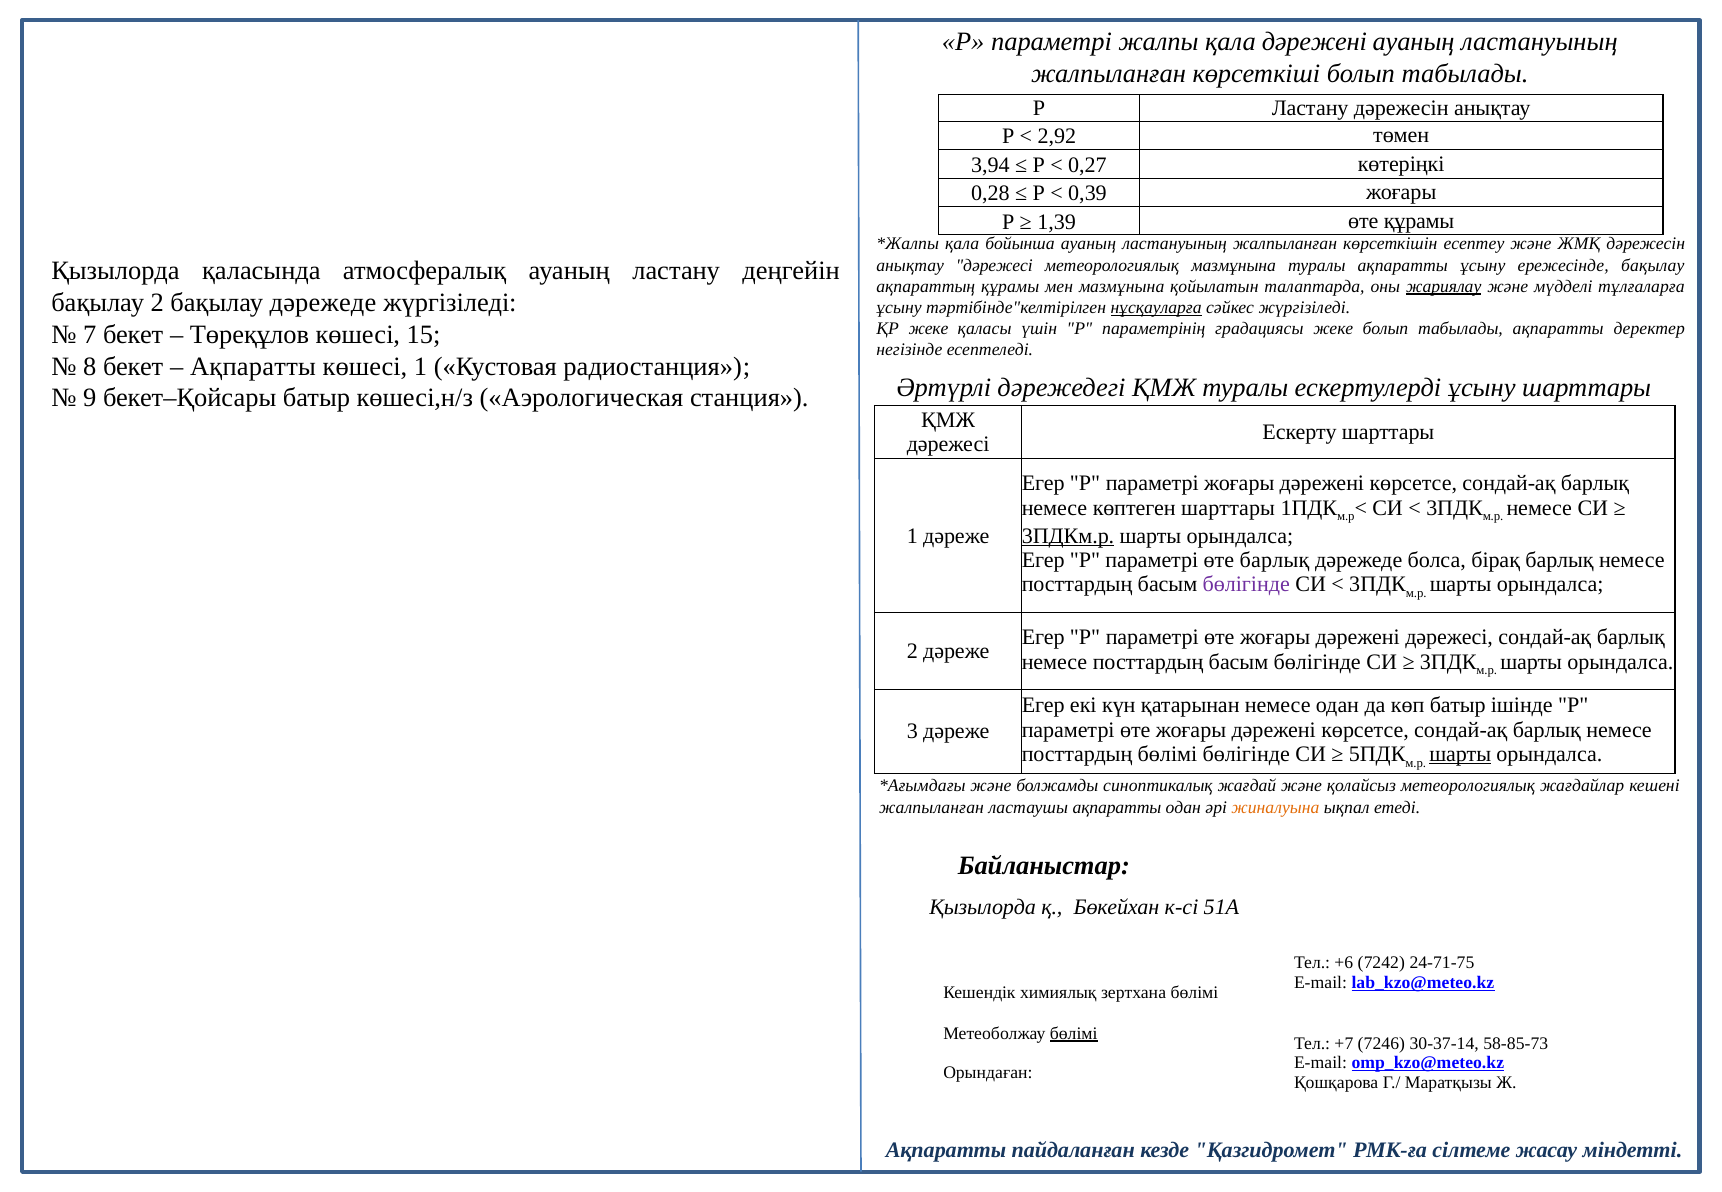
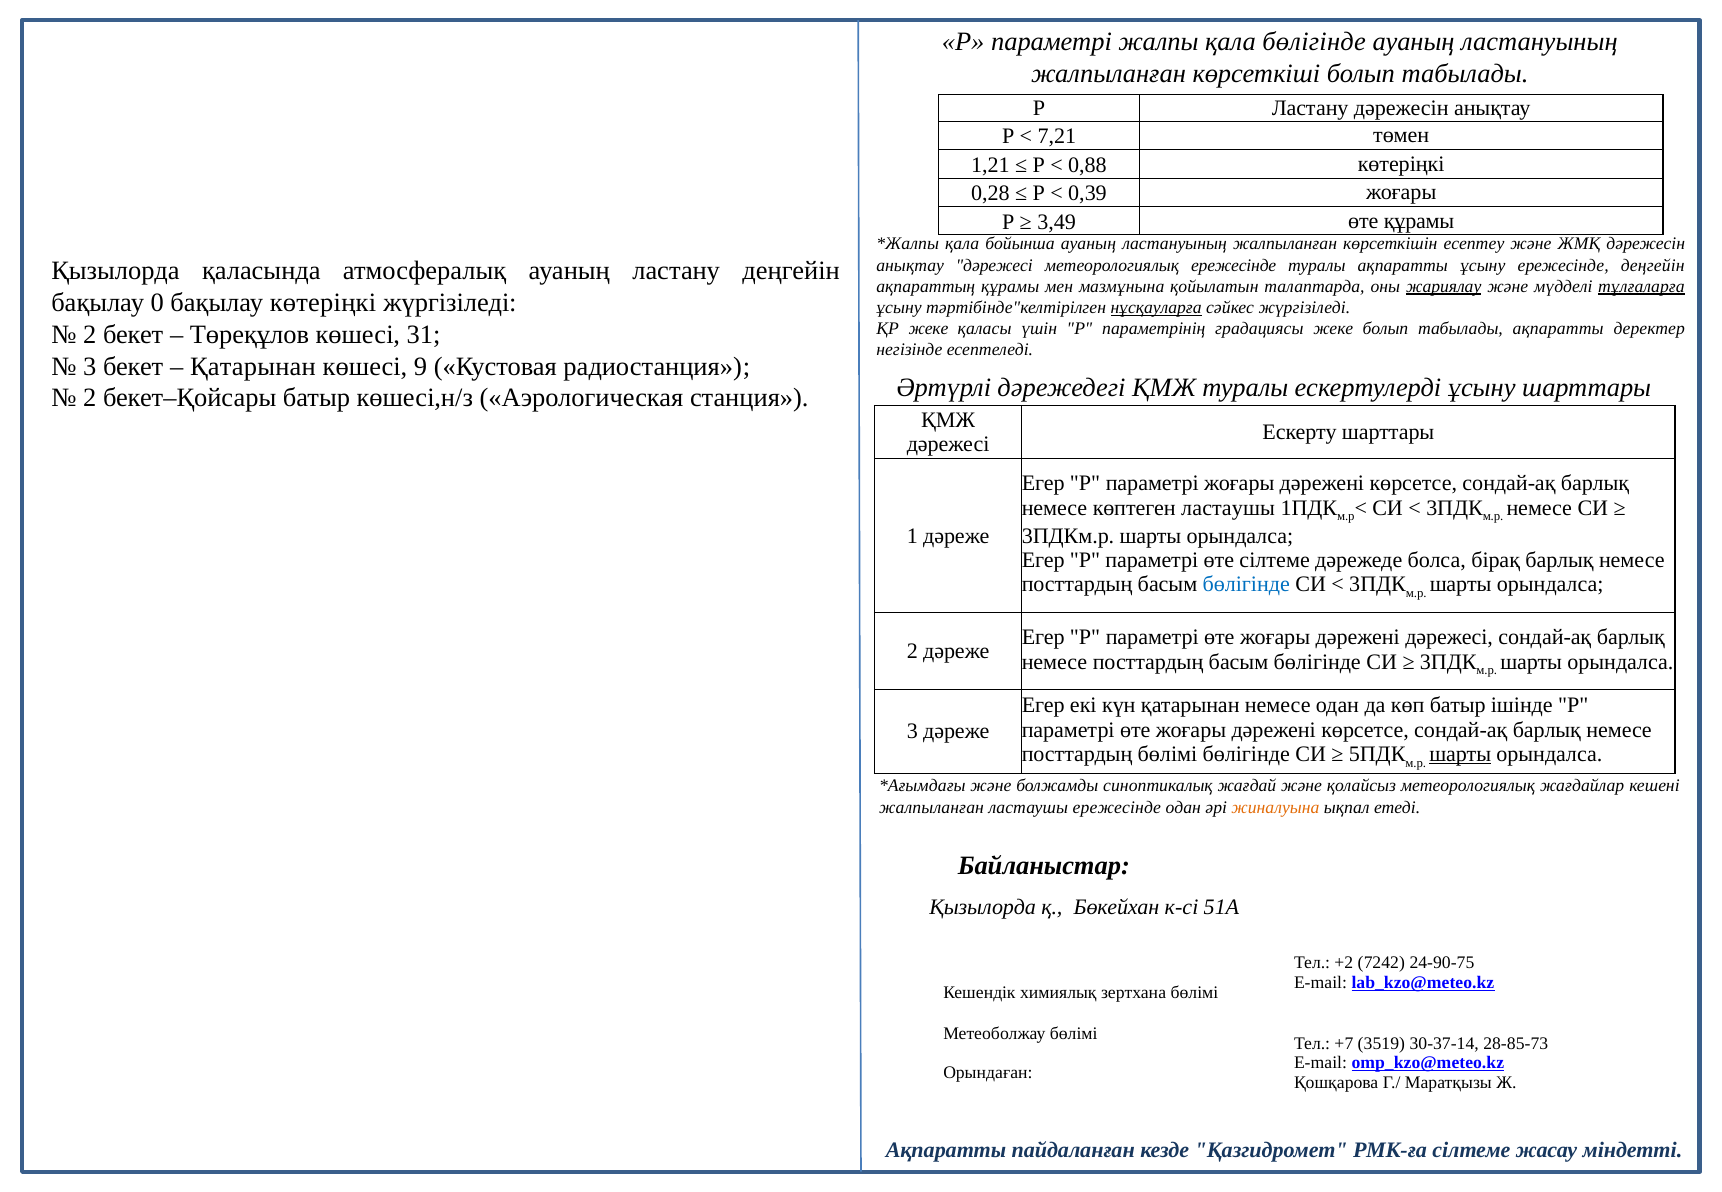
қала дәрежені: дәрежені -> бөлігінде (1314, 42)
2,92: 2,92 -> 7,21 (1057, 137)
3,94: 3,94 -> 1,21 (990, 165)
0,27: 0,27 -> 0,88 (1087, 165)
1,39: 1,39 -> 3,49 (1057, 222)
метеорологиялық мазмұнына: мазмұнына -> ережесінде (1234, 265)
ережесінде бақылау: бақылау -> деңгейін (1653, 265)
тұлғаларға underline: none -> present (1641, 286)
бақылау 2: 2 -> 0 (157, 303)
бақылау дәрежеде: дәрежеде -> көтеріңкі (323, 303)
7: 7 -> 2 (90, 335)
15: 15 -> 31 (424, 335)
8: 8 -> 3 (90, 366)
Ақпаратты: Ақпаратты -> Қатарынан (253, 366)
көшесі 1: 1 -> 9 (421, 366)
9: 9 -> 2 (90, 398)
көптеген шарттары: шарттары -> ластаушы (1228, 508)
3ПДКм.р underline: present -> none (1068, 536)
өте барлық: барлық -> сілтеме (1275, 560)
бөлігінде colour: purple -> blue (1246, 584)
ластаушы ақпаратты: ақпаратты -> ережесінде (1117, 807)
+6: +6 -> +2 (1344, 963)
24-71-75: 24-71-75 -> 24-90-75 (1442, 963)
бөлімі underline: present -> none (1074, 1034)
7246: 7246 -> 3519 (1381, 1043)
58-85-73: 58-85-73 -> 28-85-73 (1516, 1043)
